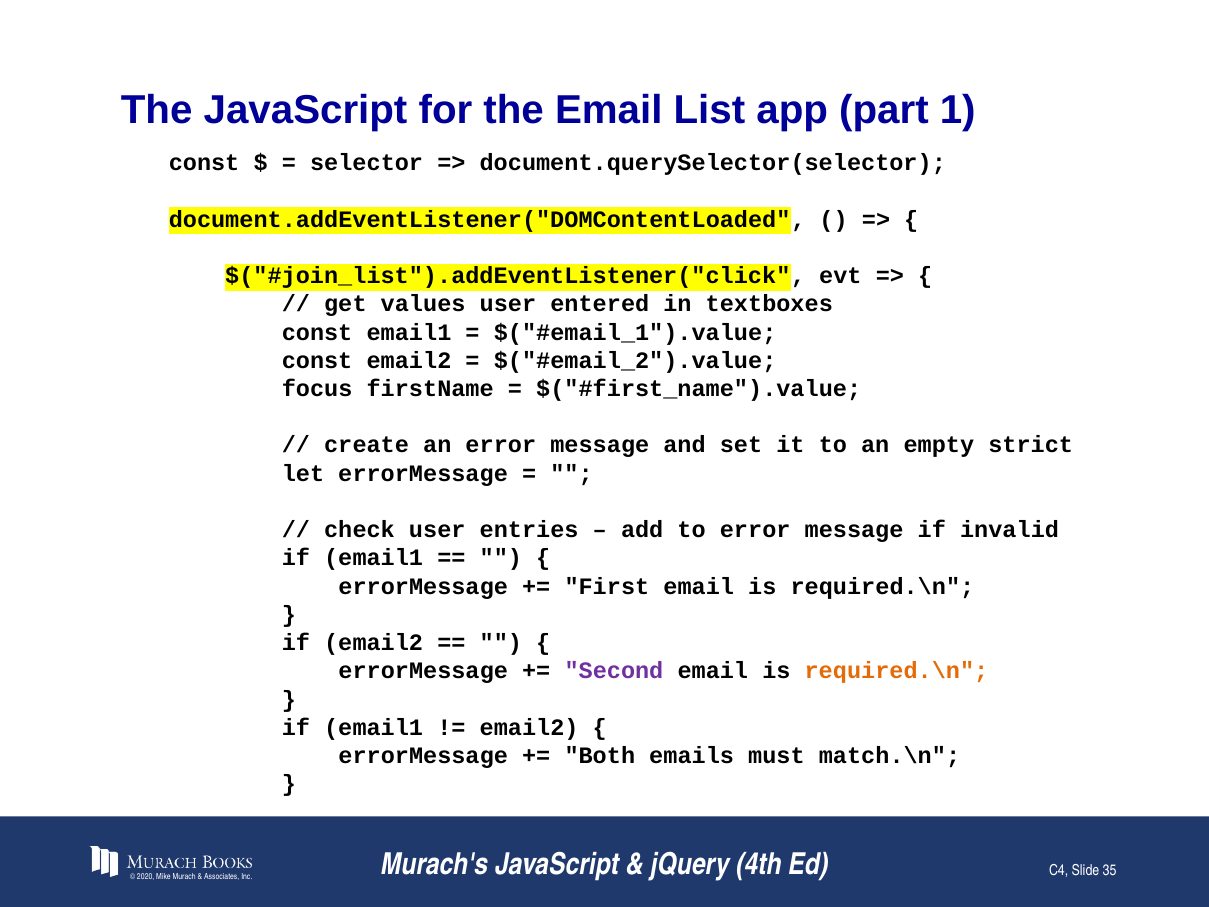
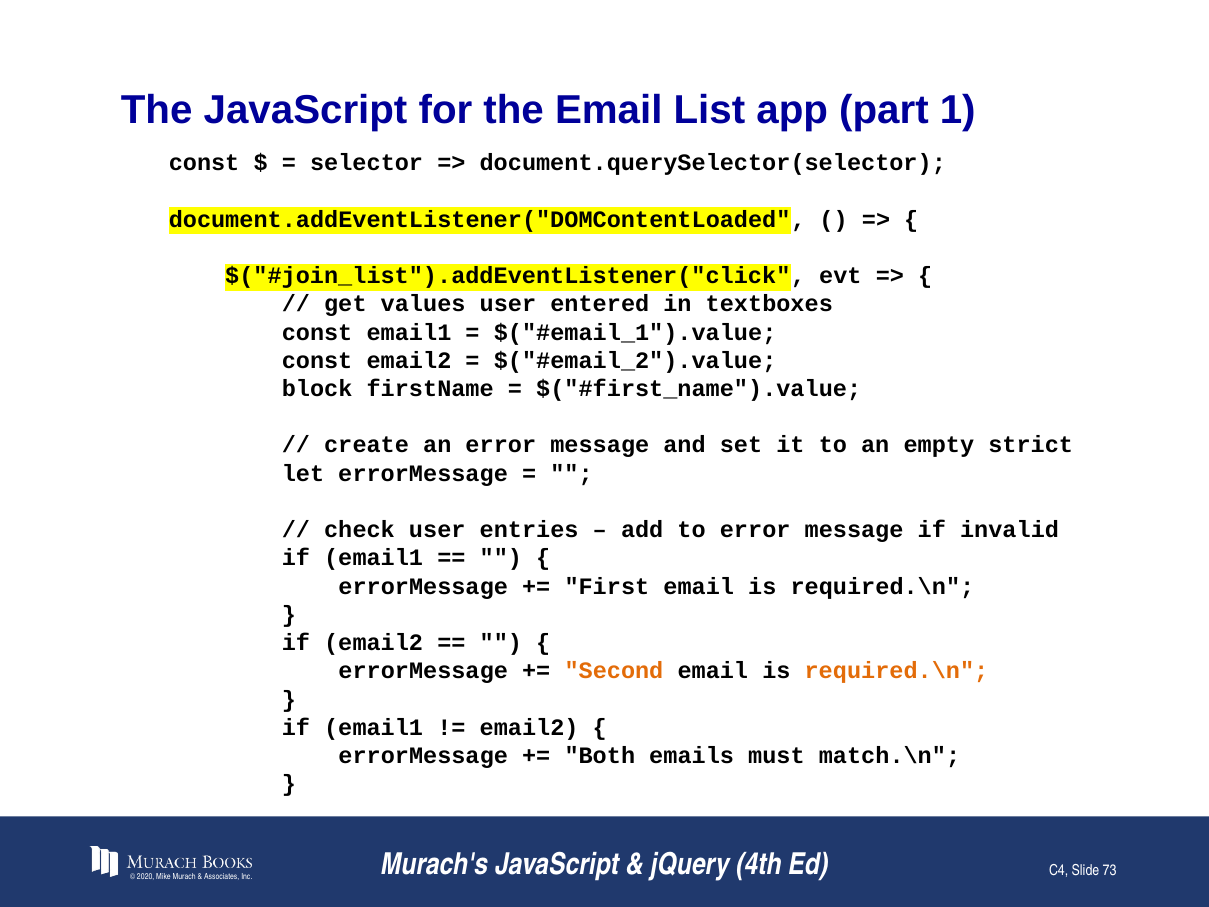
focus: focus -> block (317, 389)
Second colour: purple -> orange (614, 671)
35: 35 -> 73 (1110, 870)
